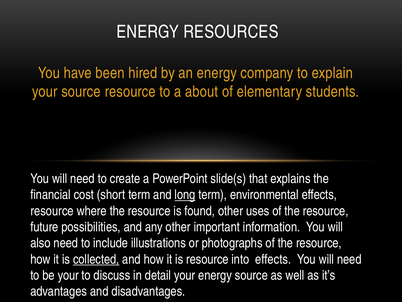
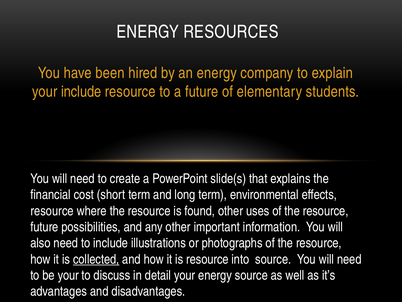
your source: source -> include (81, 92)
a about: about -> future (202, 92)
long underline: present -> none (185, 195)
into effects: effects -> source (273, 259)
